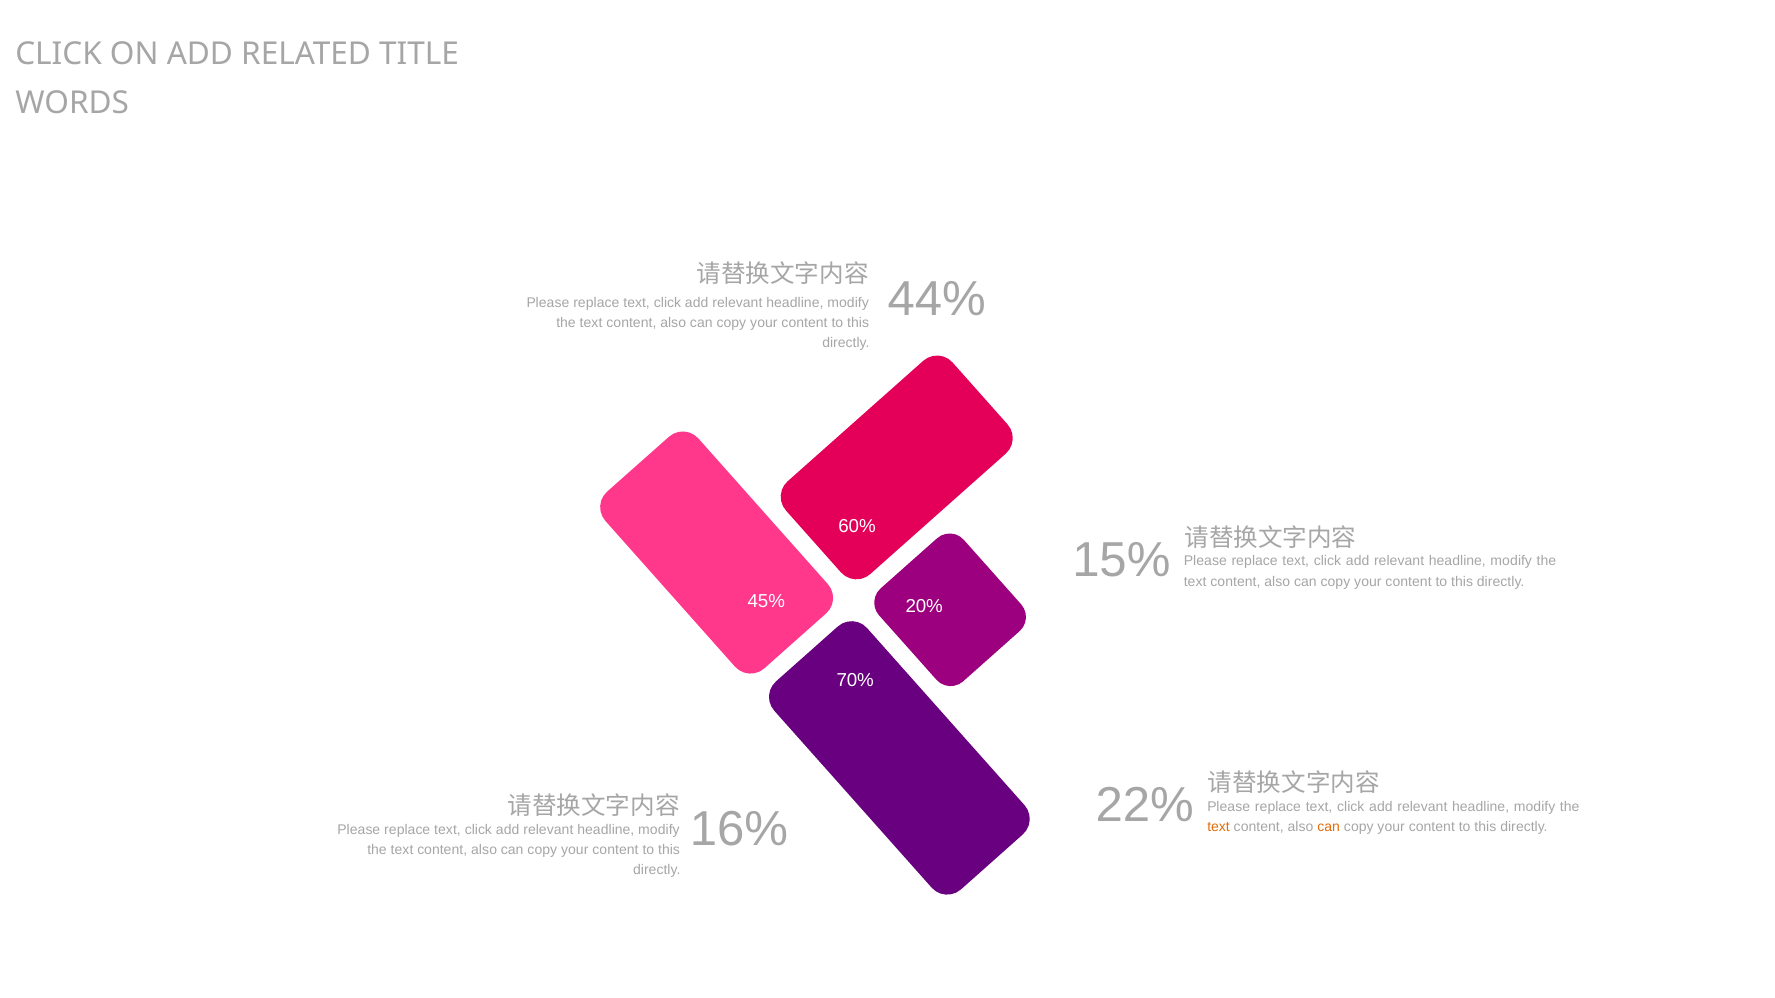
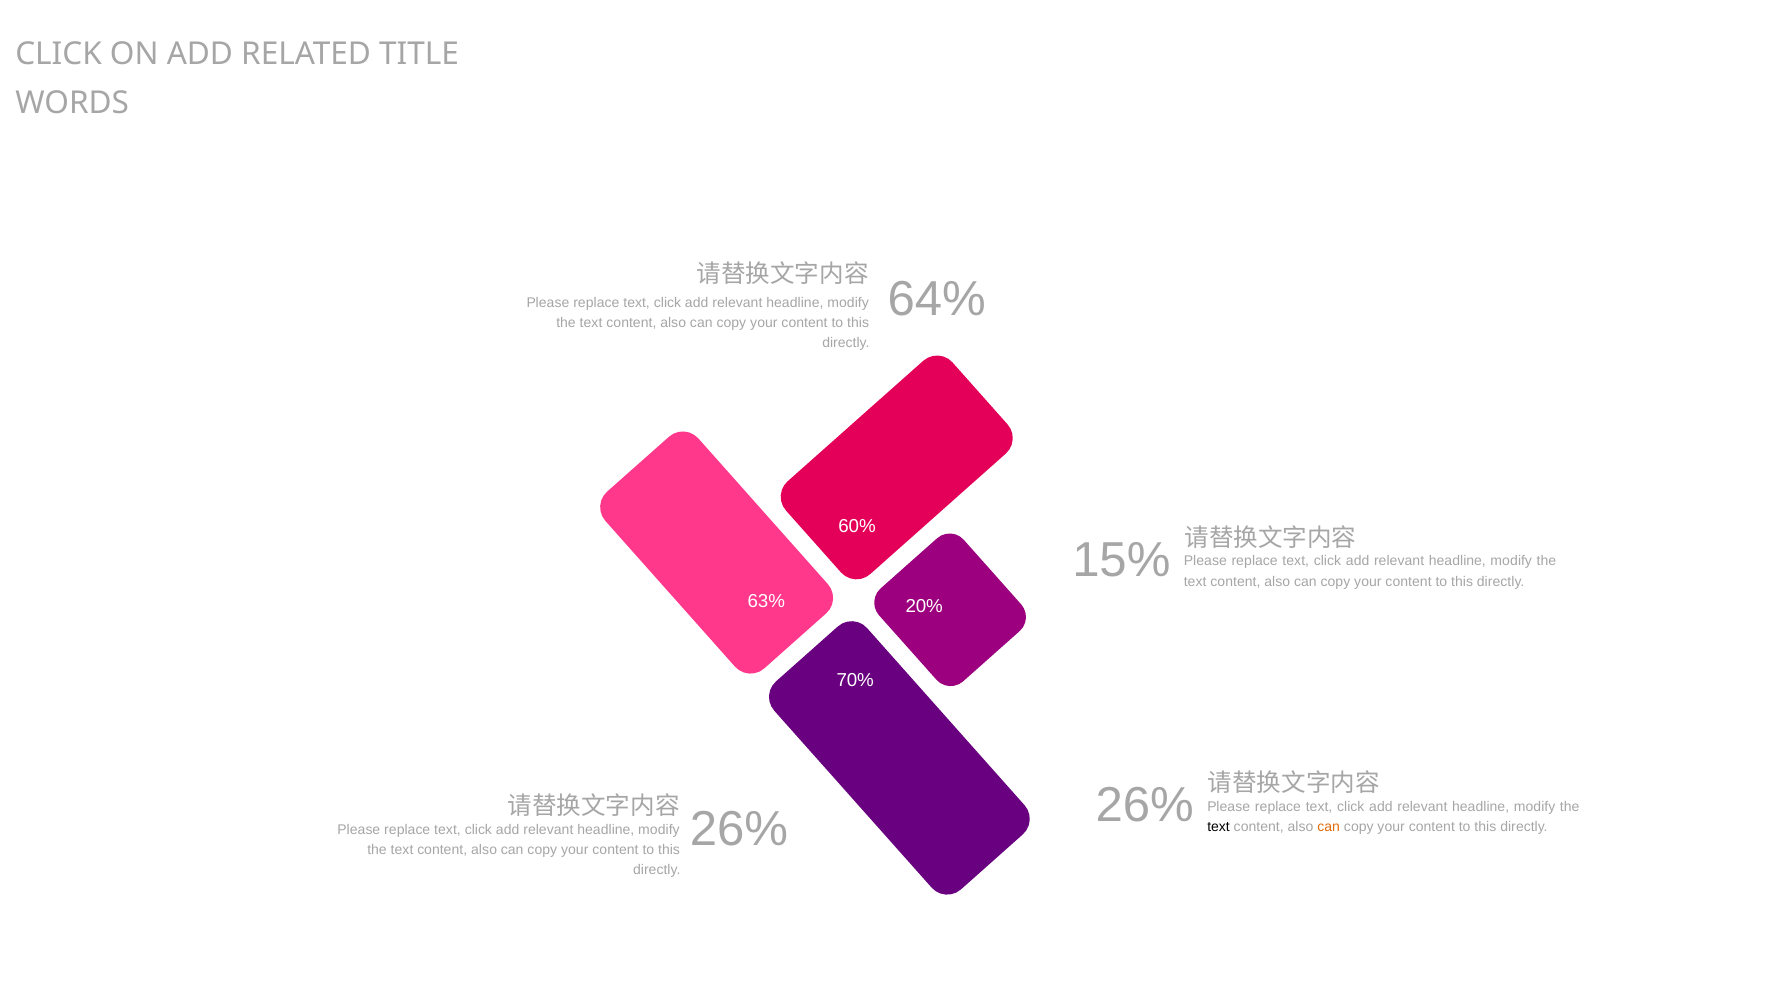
44%: 44% -> 64% (937, 299)
45%: 45% -> 63% (766, 601)
22%: 22% -> 26% (1145, 806)
16%: 16% -> 26% (739, 829)
text colour: orange -> black (1219, 827)
